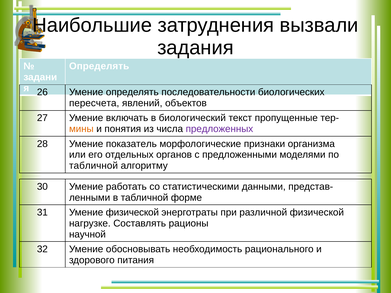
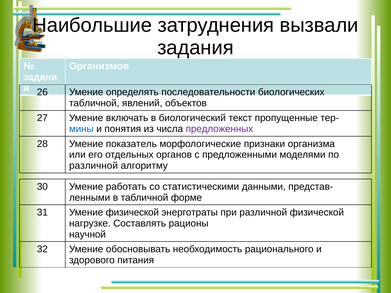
Определять: Определять -> Организмов (99, 66)
пересчета: пересчета -> табличной (94, 103)
мины colour: orange -> blue (81, 129)
табличной: табличной -> различной (94, 166)
